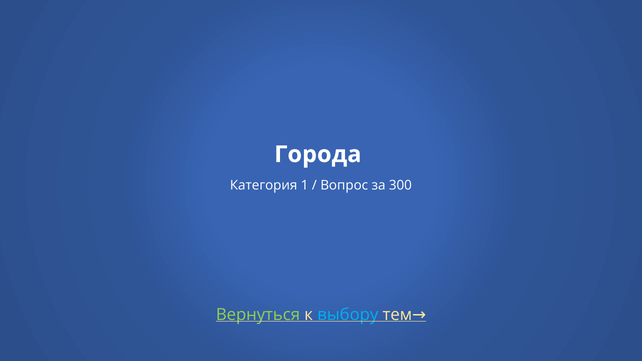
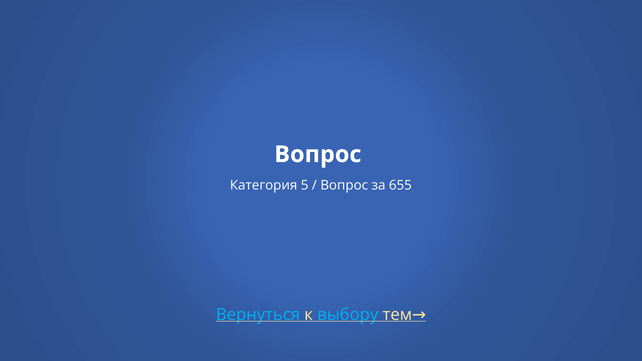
Города: Города -> Вопрос (318, 154)
1: 1 -> 5 (305, 185)
300: 300 -> 655 (400, 185)
Вернуться colour: light green -> light blue (258, 315)
